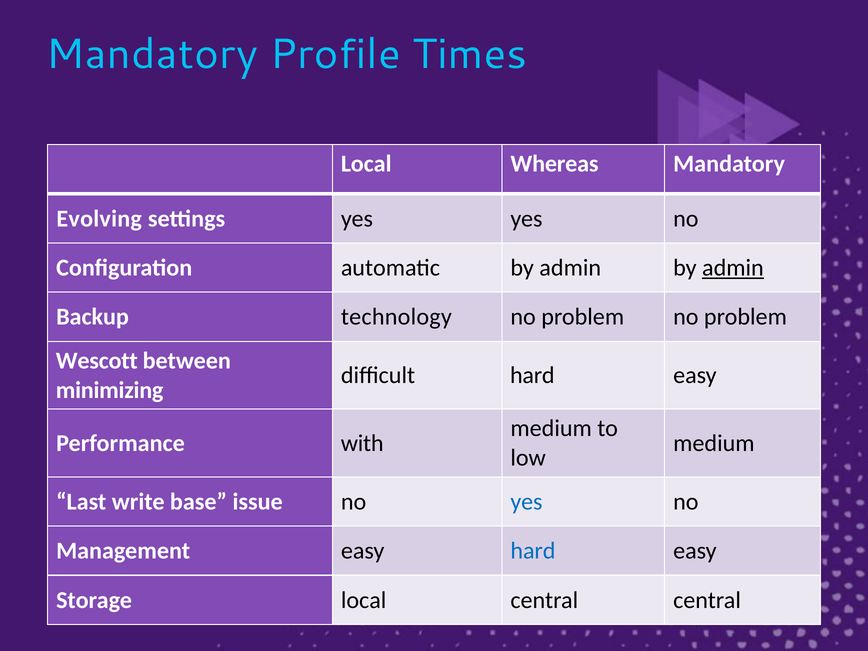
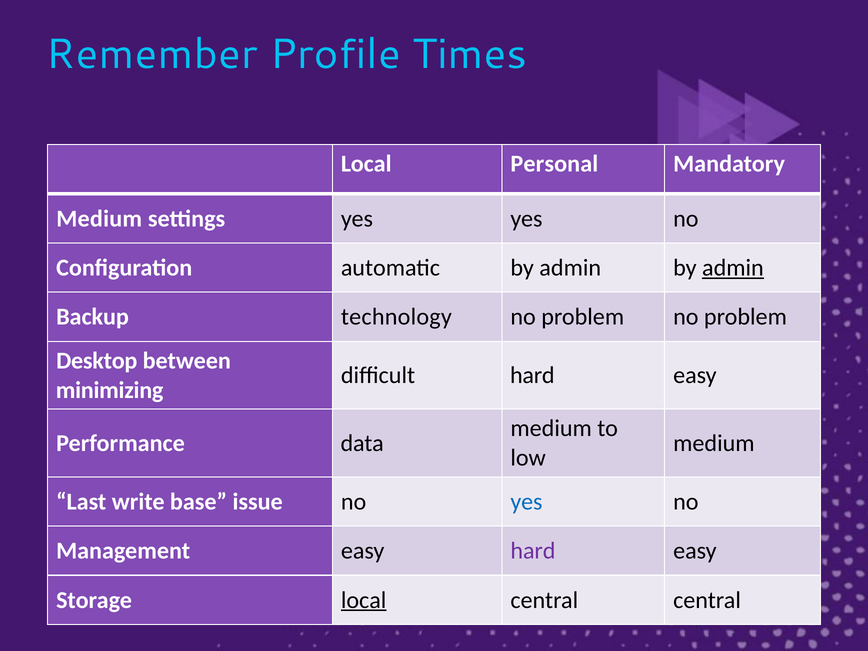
Mandatory: Mandatory -> Remember (152, 54)
Whereas: Whereas -> Personal (554, 164)
Evolving: Evolving -> Medium (99, 219)
Wescott: Wescott -> Desktop (97, 361)
with: with -> data (362, 443)
hard colour: blue -> purple (533, 551)
local underline: none -> present (364, 600)
